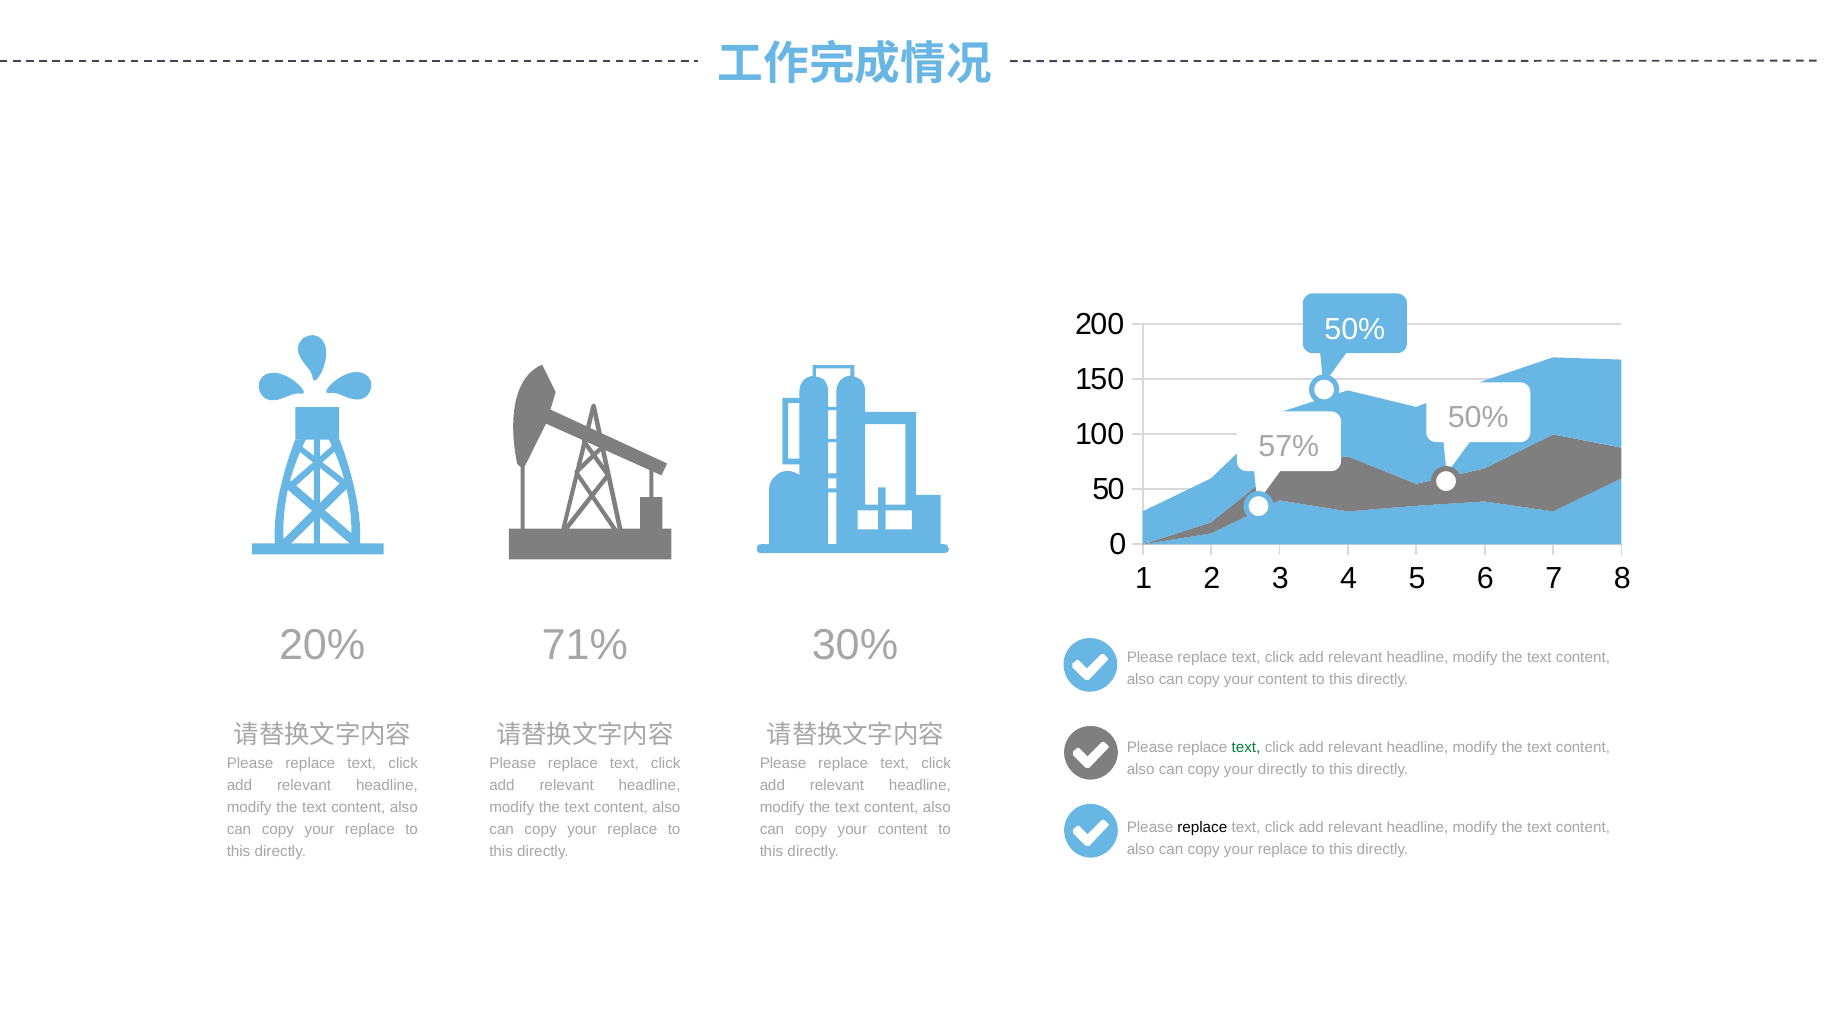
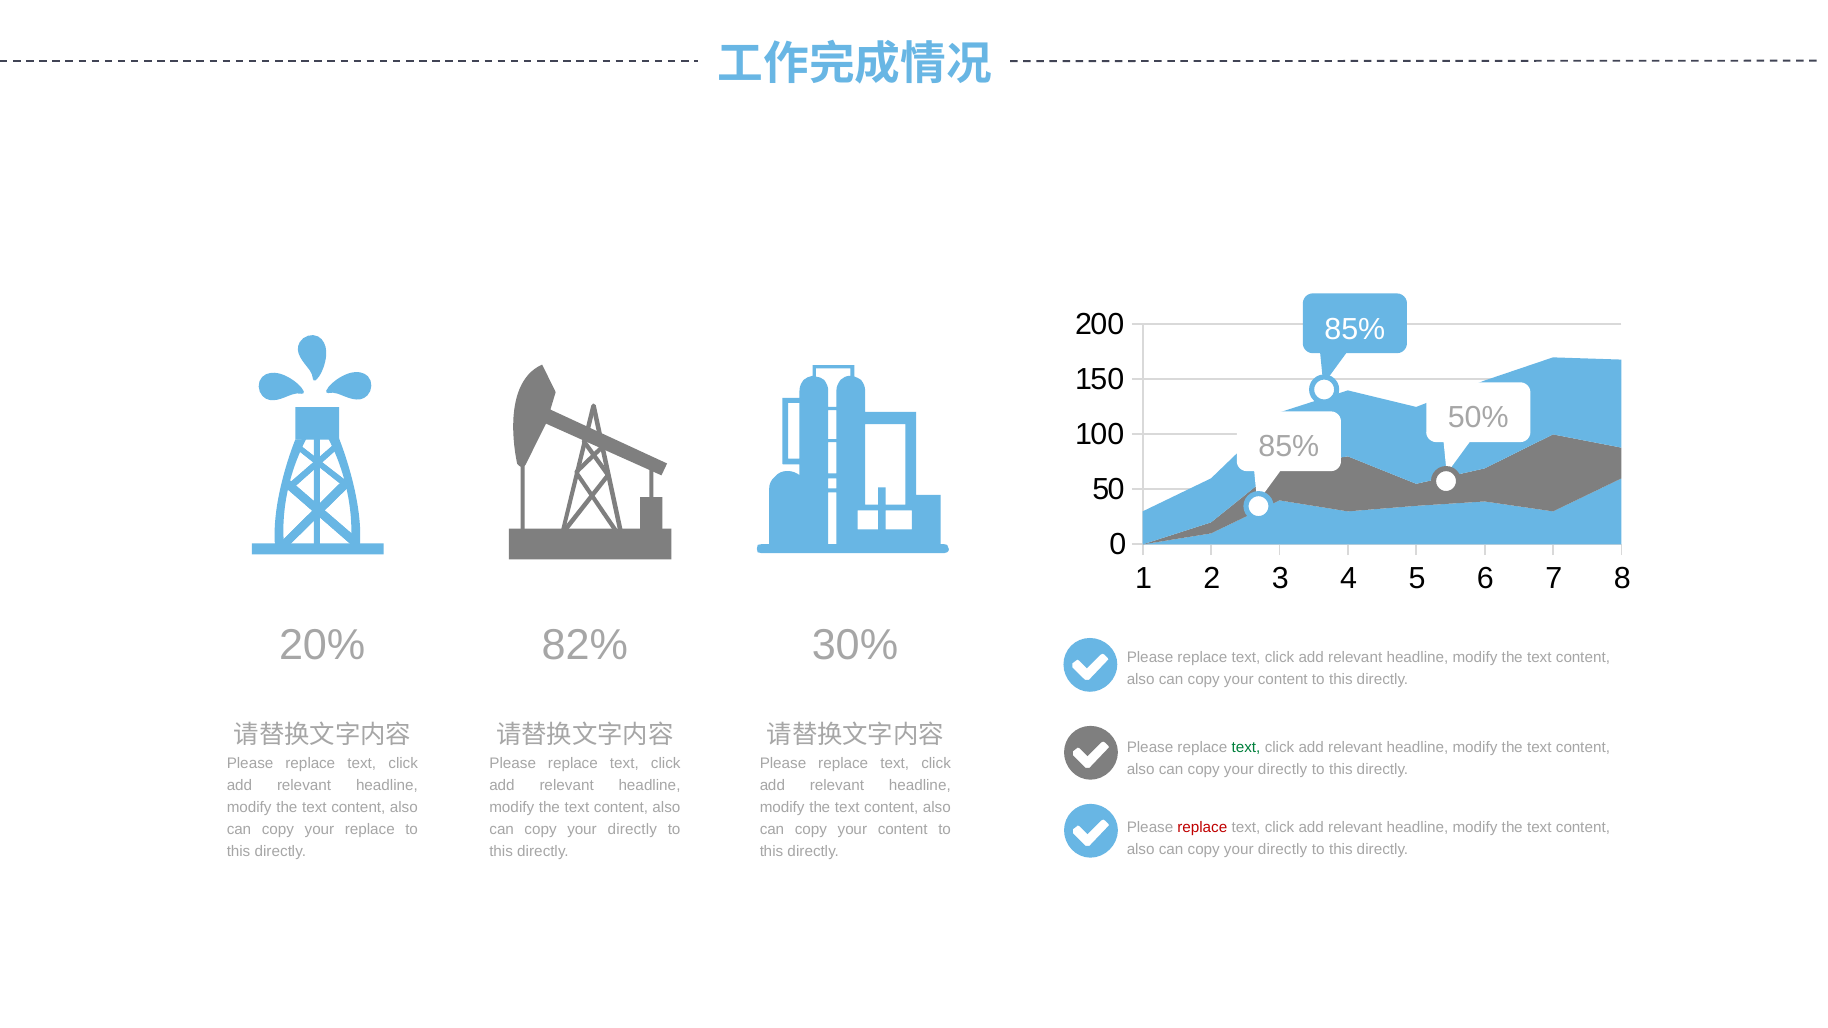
50%: 50% -> 85% (1355, 329)
57%: 57% -> 85% (1289, 447)
71%: 71% -> 82% (585, 646)
replace colour: black -> red (1202, 828)
replace: replace -> directly (632, 830)
replace: replace -> directly (1283, 849)
